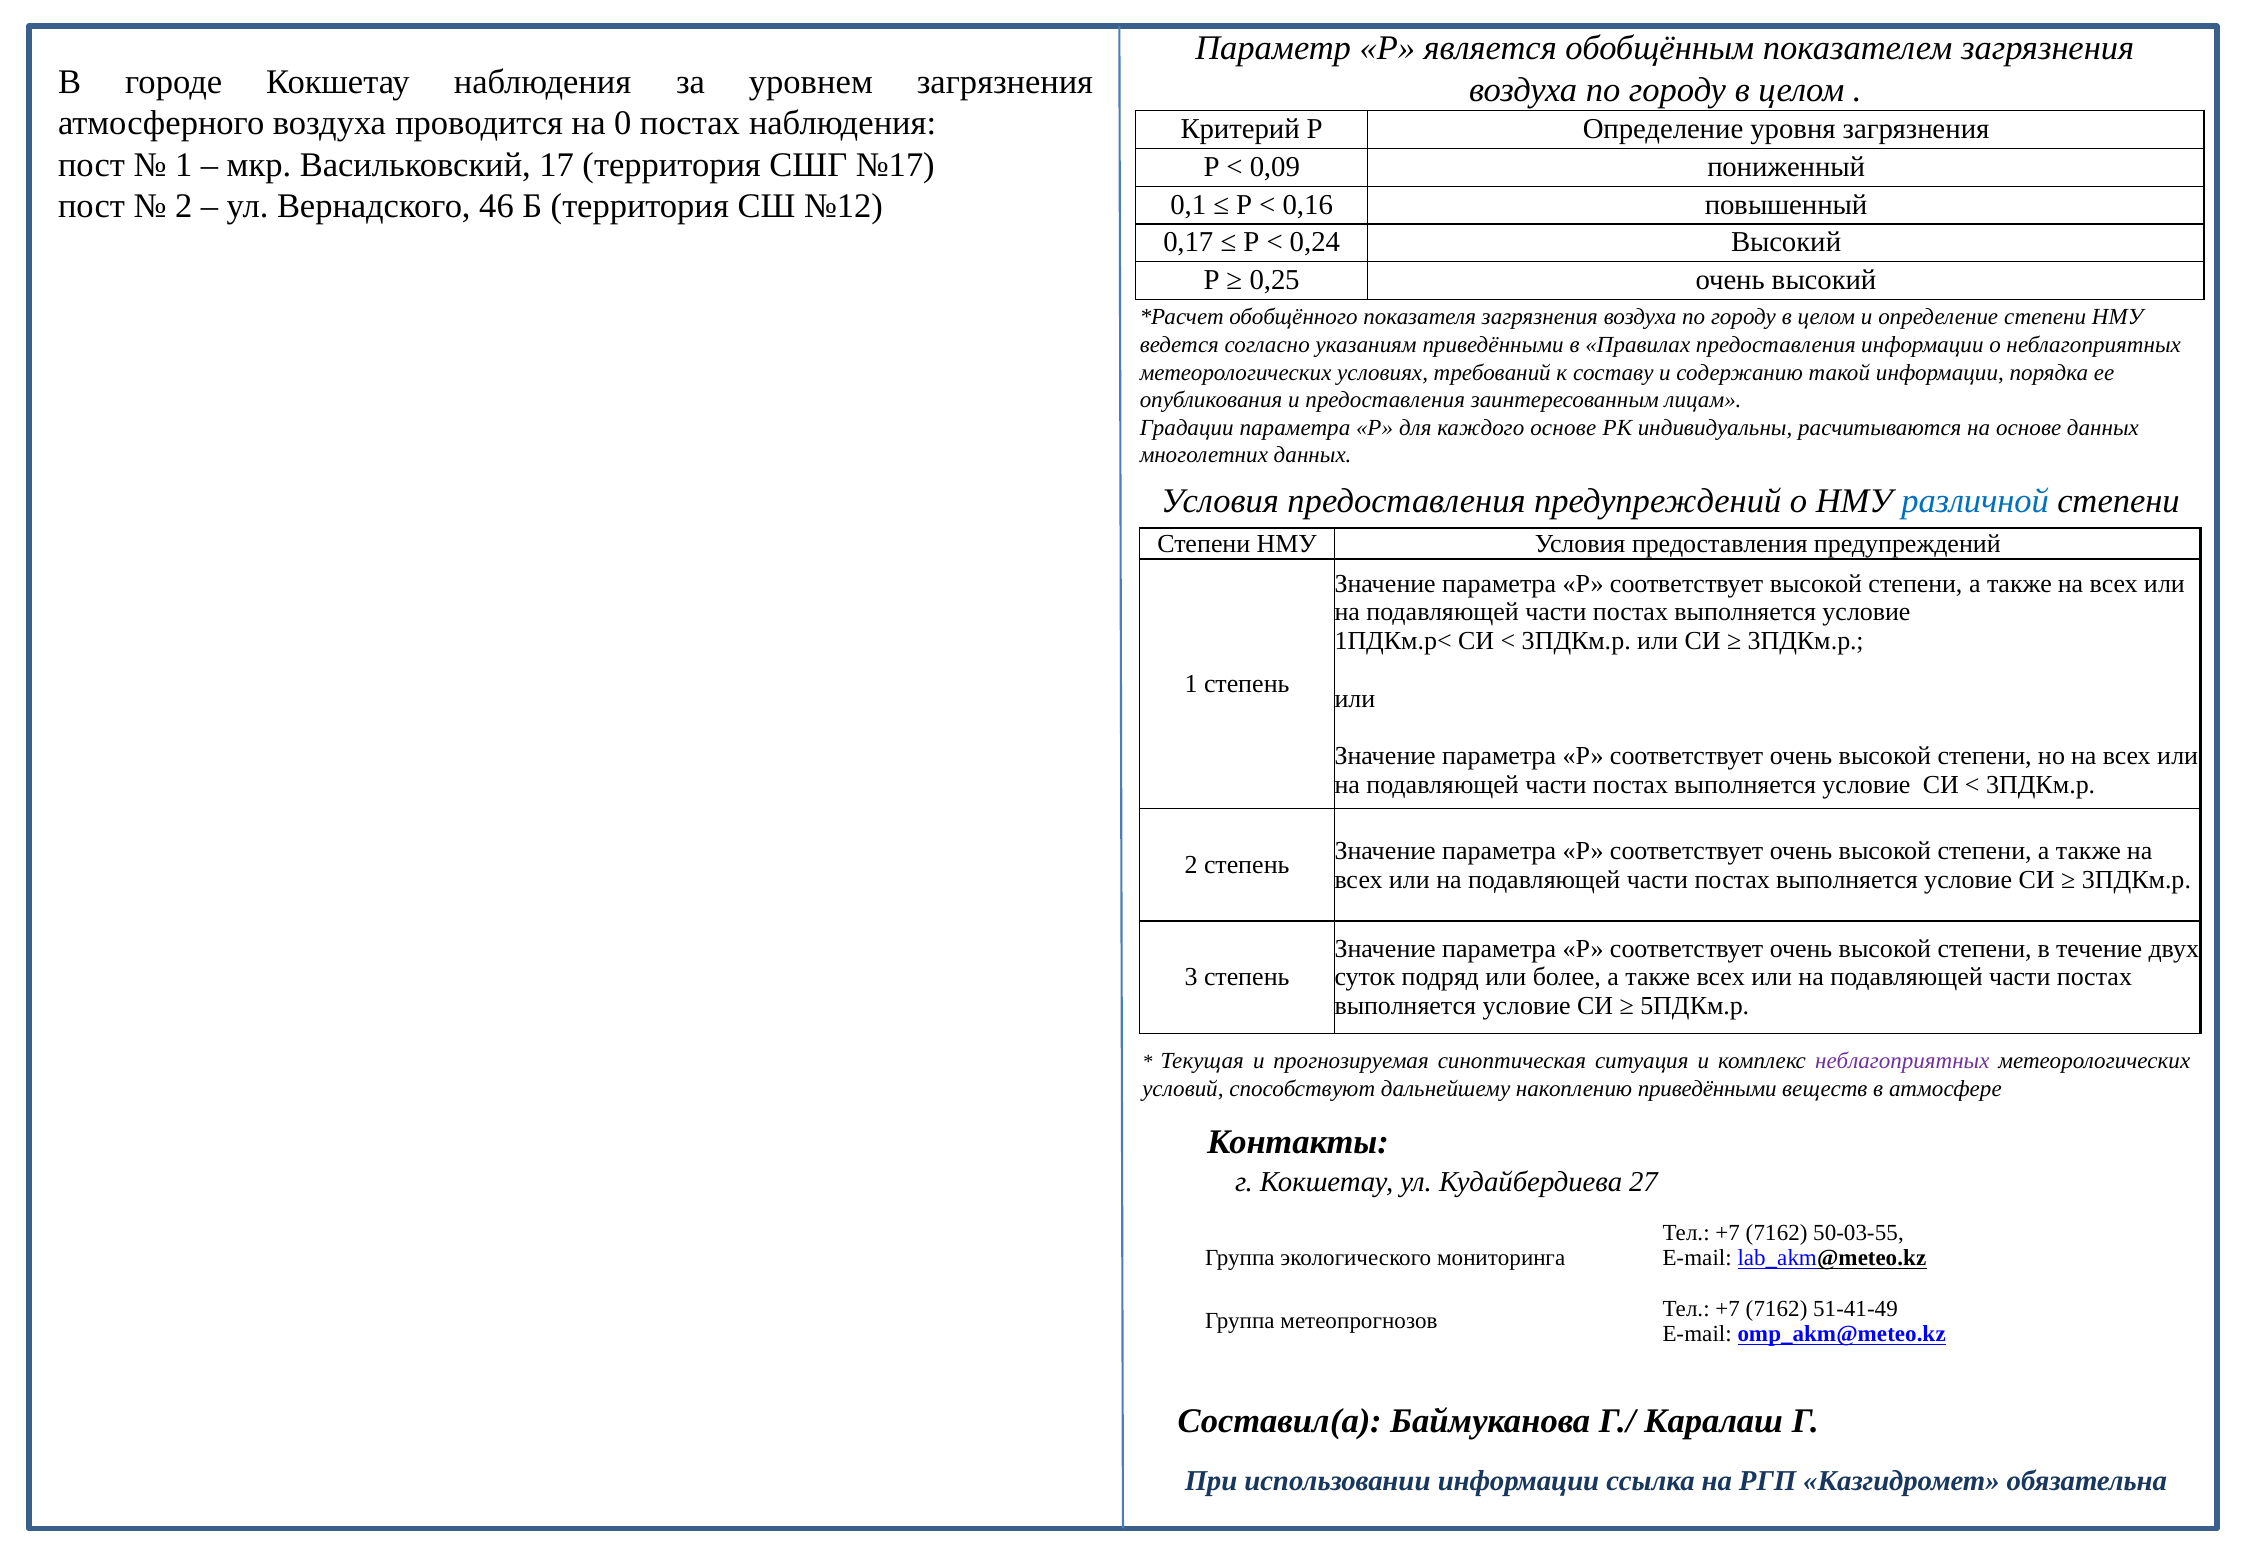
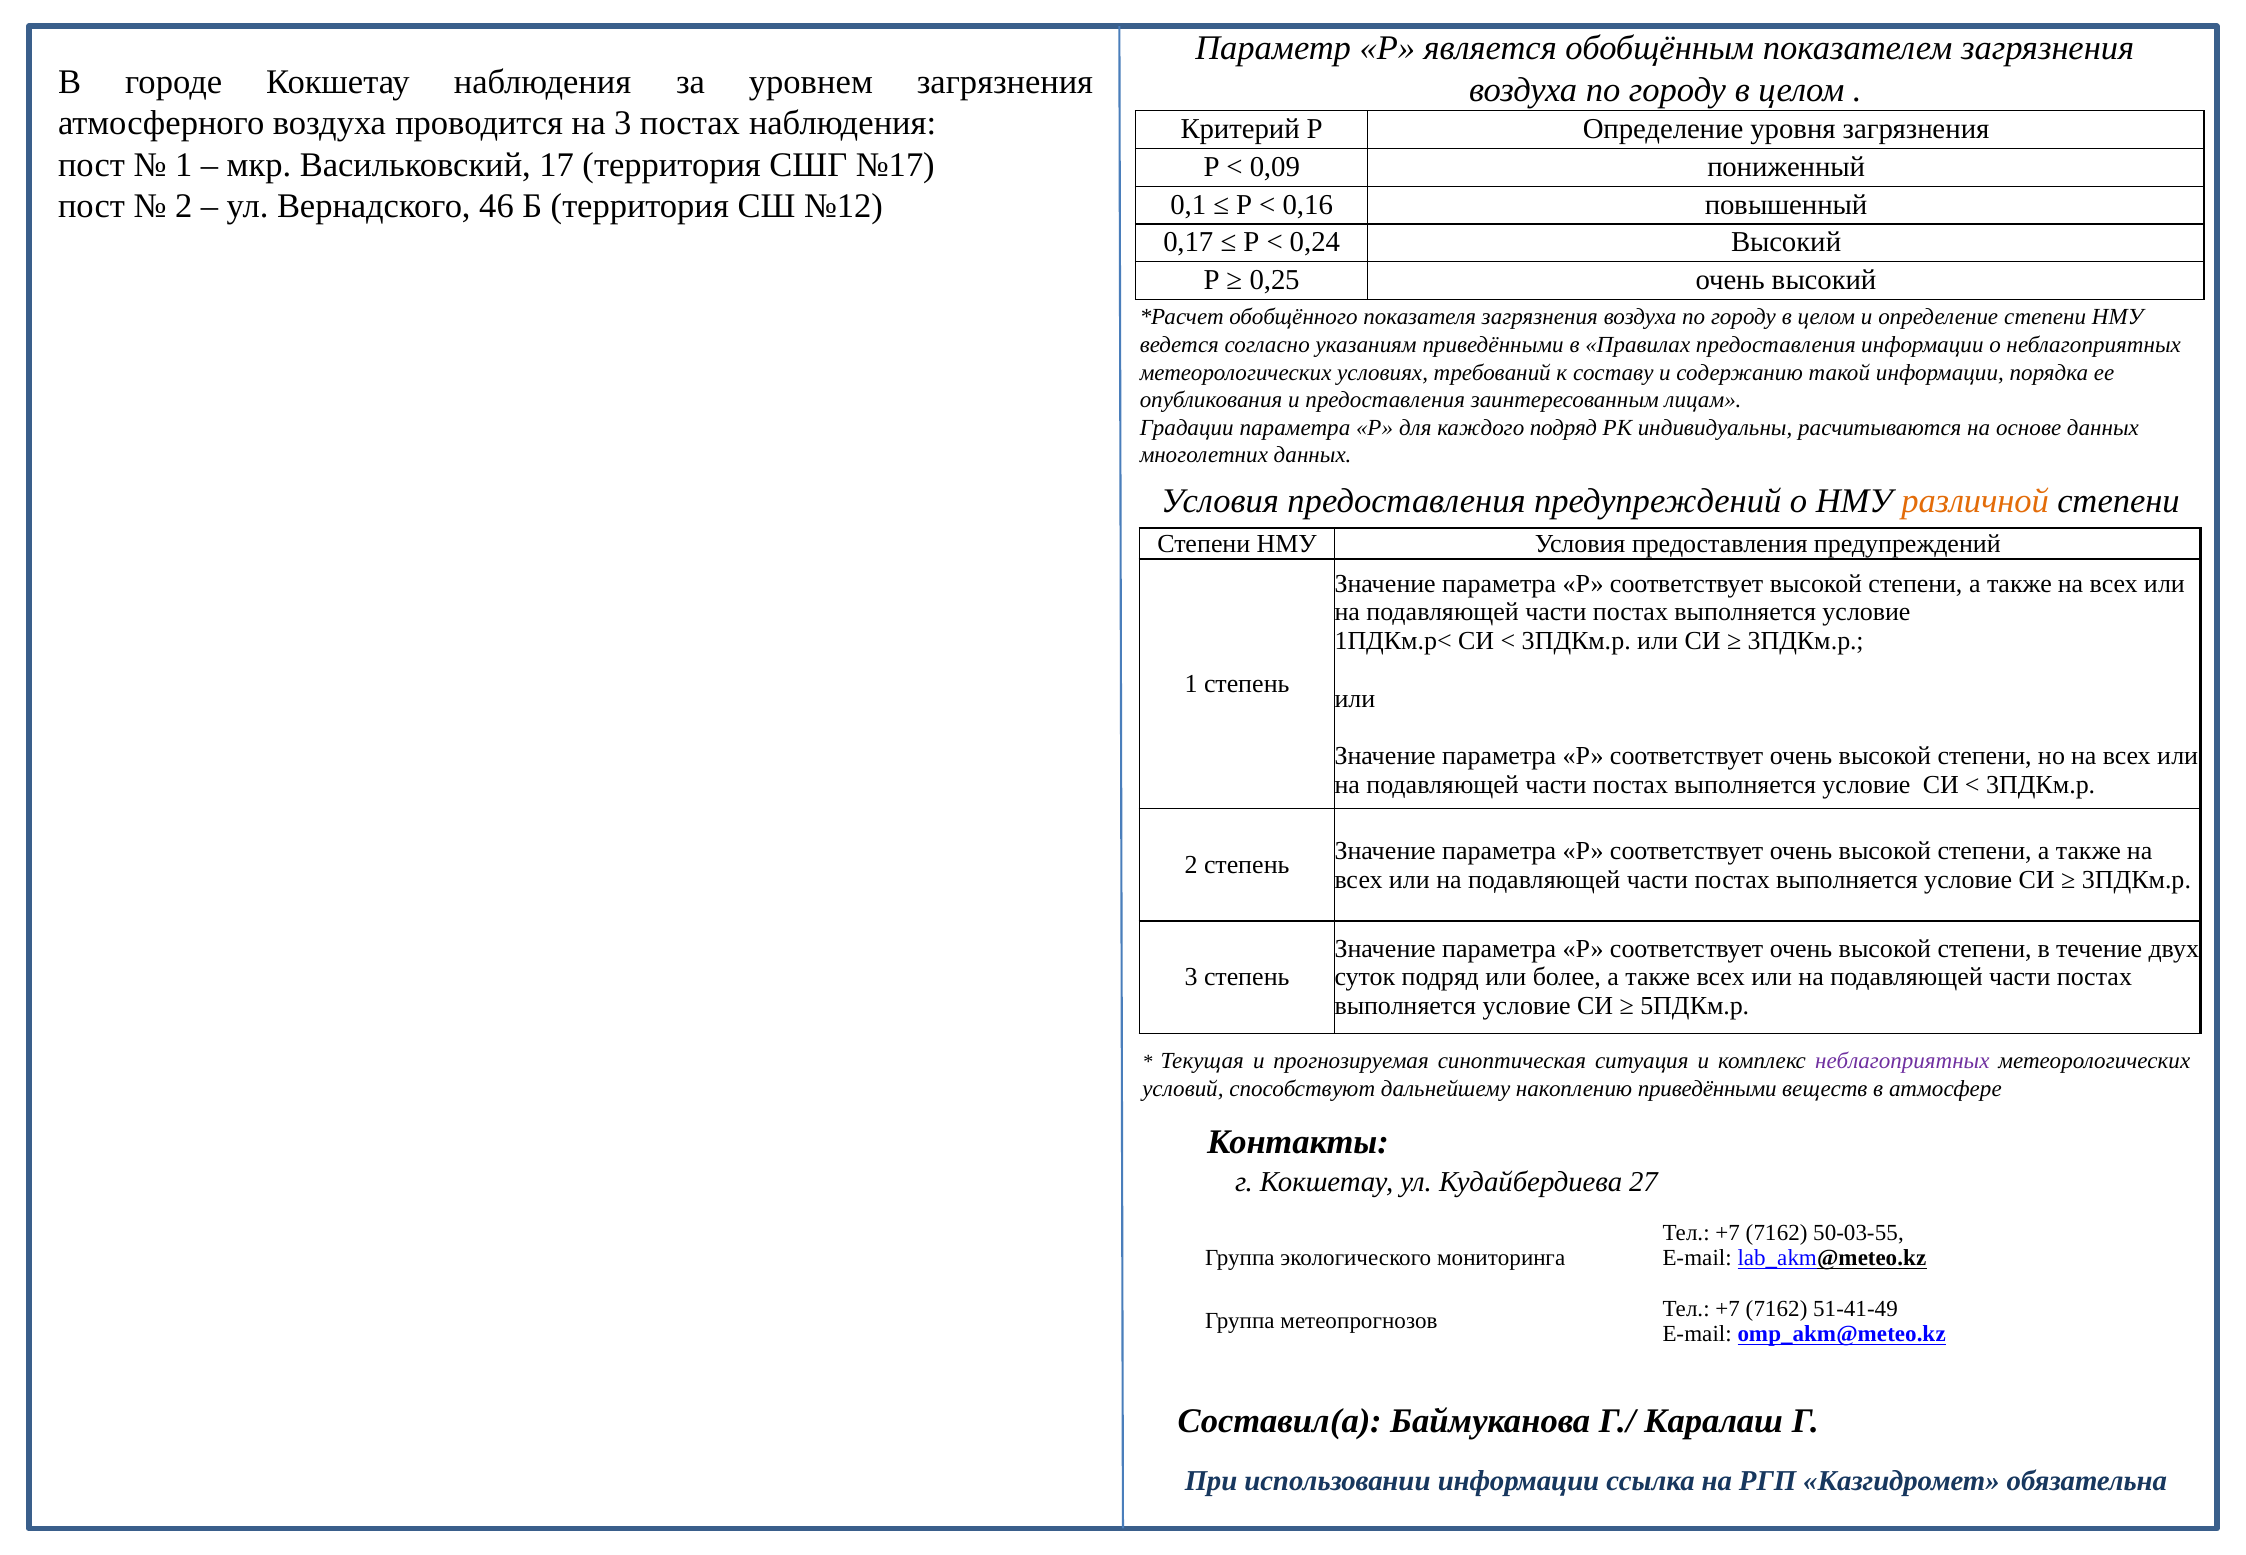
на 0: 0 -> 3 (623, 123)
каждого основе: основе -> подряд (1563, 428)
различной colour: blue -> orange (1975, 501)
